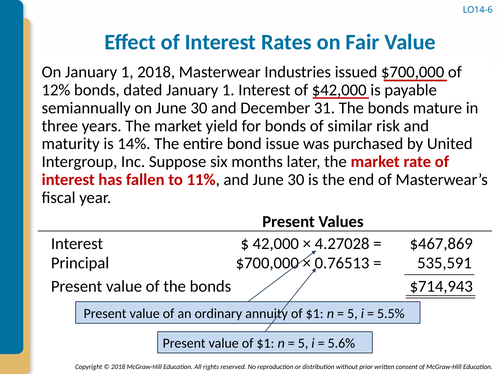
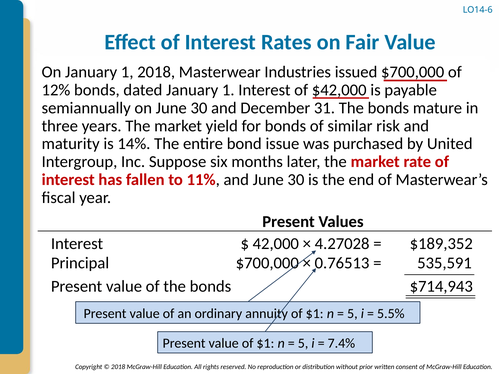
$467,869: $467,869 -> $189,352 (441, 244)
5.6%: 5.6% -> 7.4% (341, 344)
